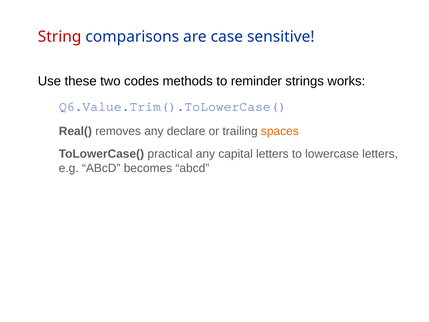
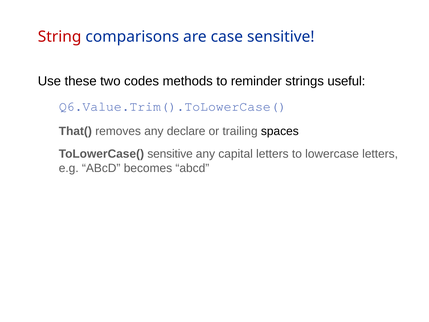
works: works -> useful (346, 81)
Real(: Real( -> That( (75, 131)
spaces colour: orange -> black (280, 131)
ToLowerCase( practical: practical -> sensitive (170, 154)
